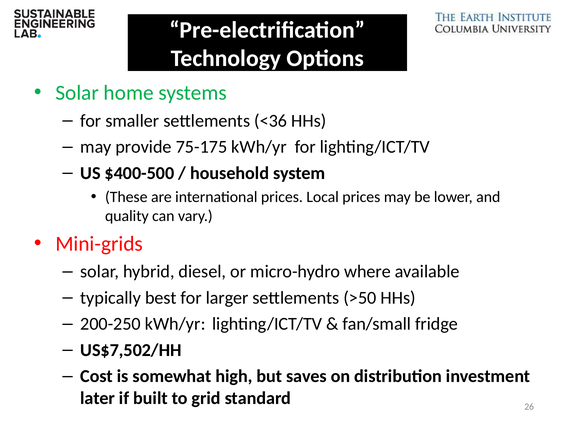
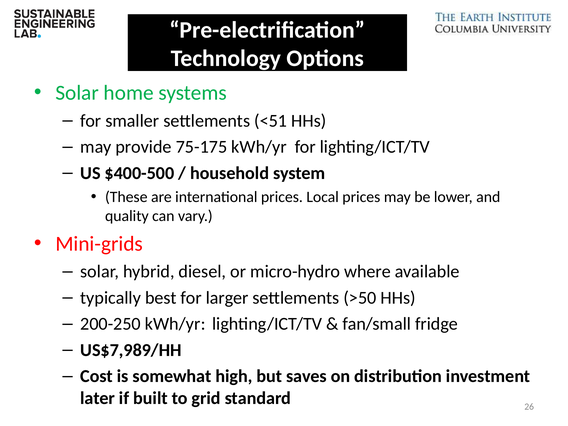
<36: <36 -> <51 (271, 121)
US$7,502/HH: US$7,502/HH -> US$7,989/HH (131, 350)
